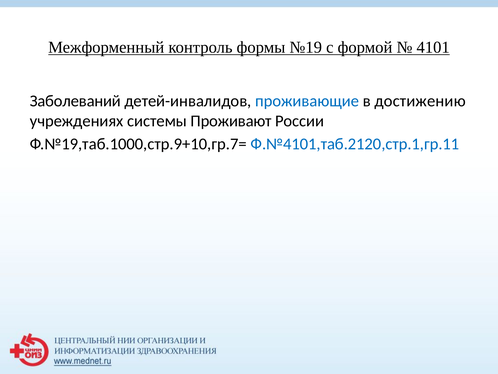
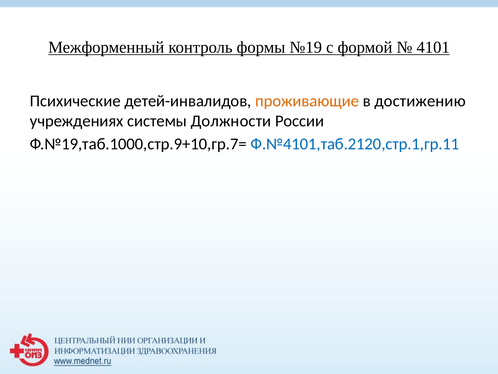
Заболеваний: Заболеваний -> Психические (75, 101)
проживающие colour: blue -> orange (307, 101)
Проживают: Проживают -> Должности (231, 121)
